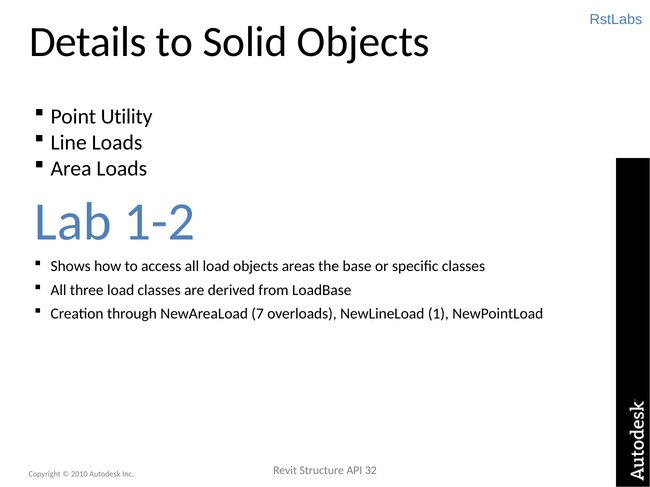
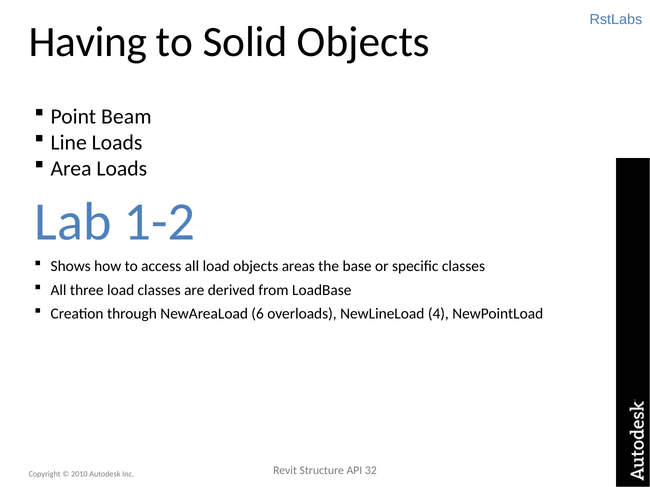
Details: Details -> Having (88, 42)
Utility: Utility -> Beam (126, 117)
7: 7 -> 6 (258, 314)
1: 1 -> 4 (438, 314)
